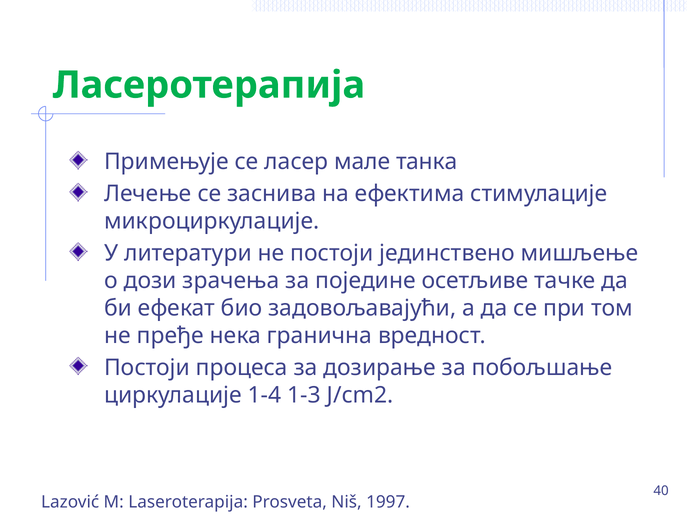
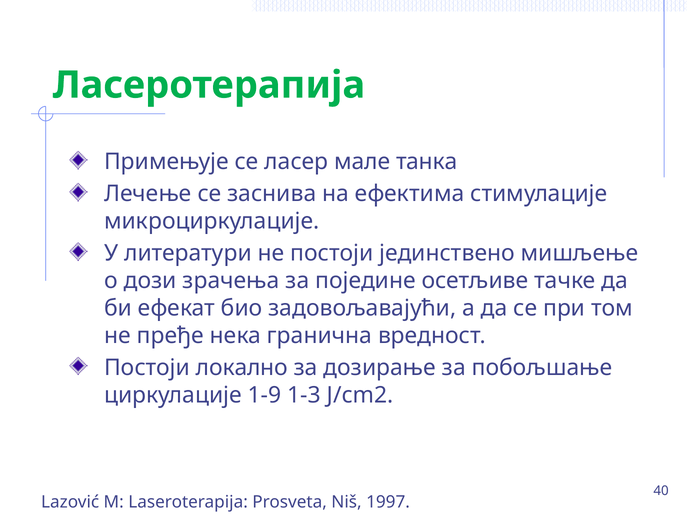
процеса: процеса -> локално (242, 368)
1-4: 1-4 -> 1-9 (265, 395)
